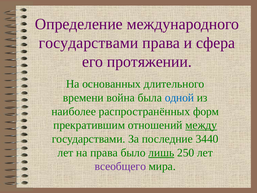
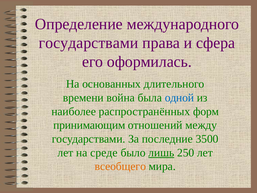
протяжении: протяжении -> оформилась (149, 62)
прекратившим: прекратившим -> принимающим (89, 125)
между underline: present -> none (201, 125)
3440: 3440 -> 3500 (207, 139)
на права: права -> среде (104, 152)
всеобщего colour: purple -> orange (120, 166)
